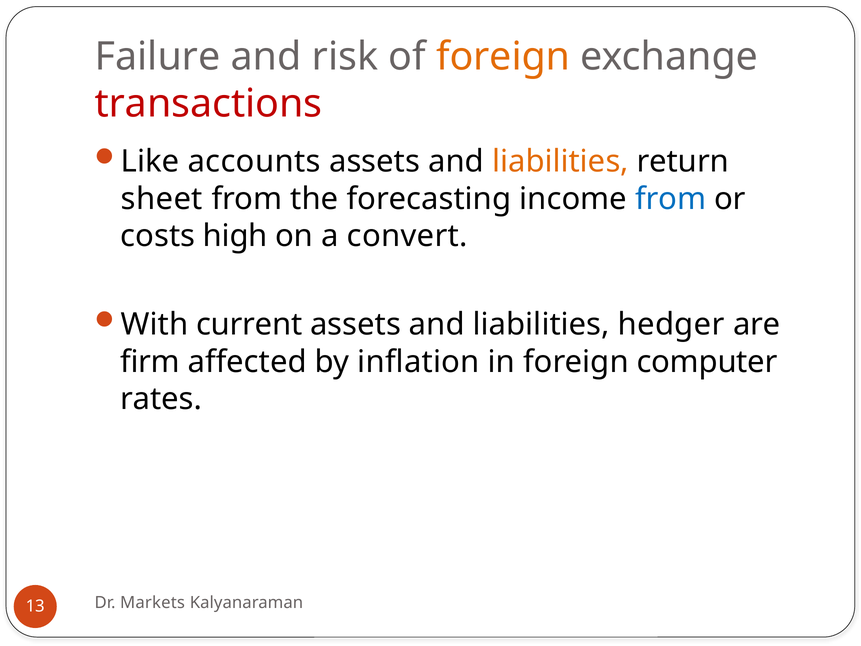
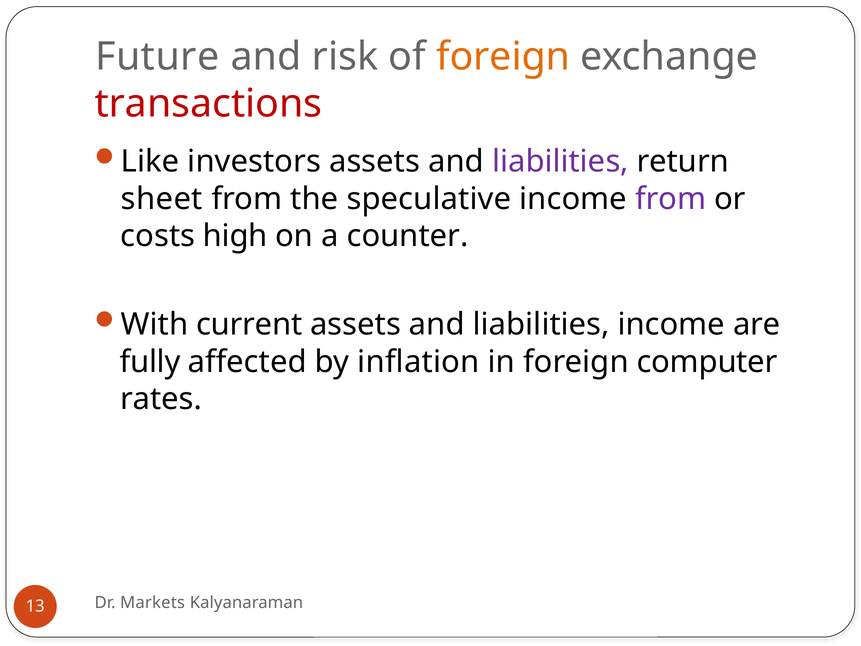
Failure: Failure -> Future (157, 57)
accounts: accounts -> investors (254, 161)
liabilities colour: orange -> purple (560, 161)
forecasting: forecasting -> speculative (429, 199)
from colour: blue -> purple (671, 199)
convert: convert -> counter (408, 236)
liabilities hedger: hedger -> income (671, 324)
firm: firm -> fully (150, 362)
